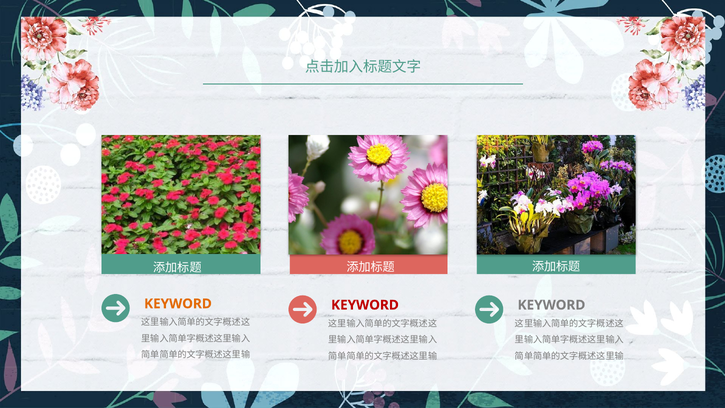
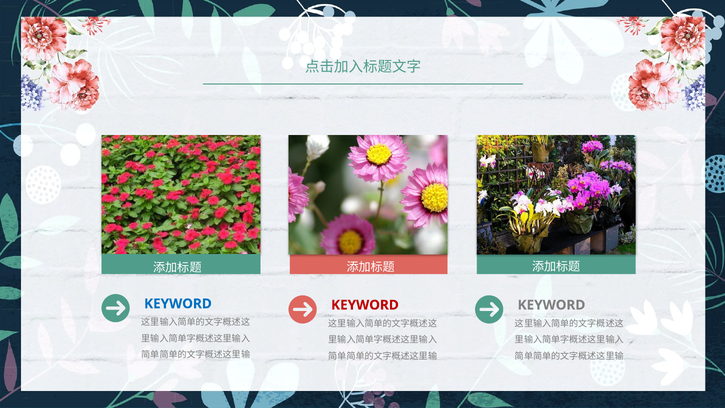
KEYWORD colour: orange -> blue (178, 304)
